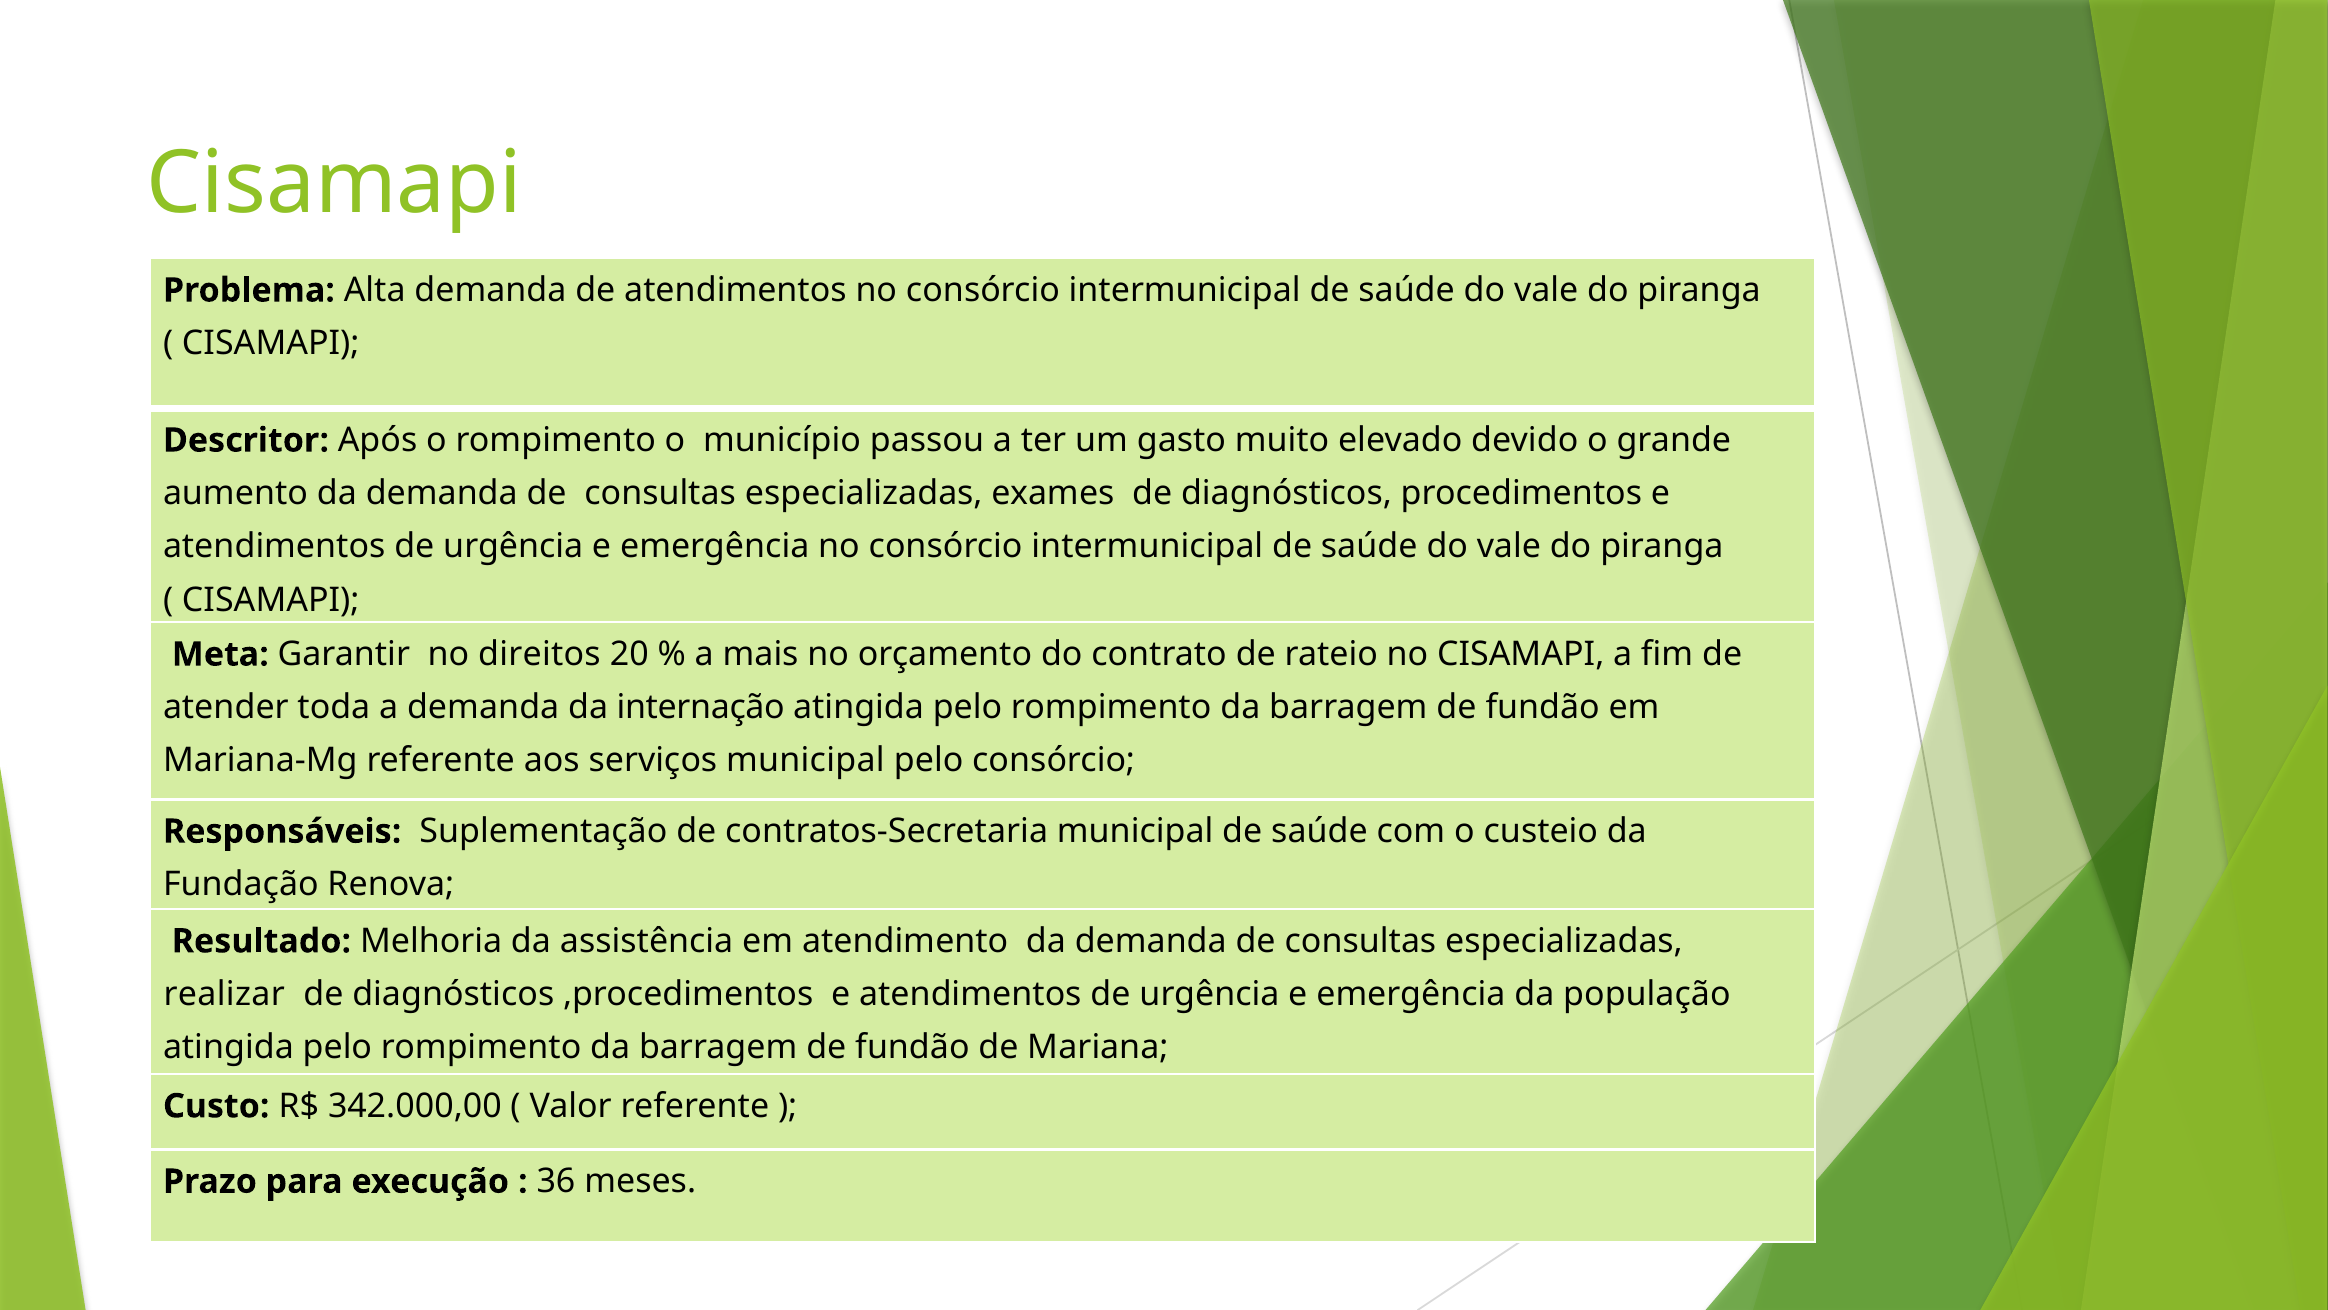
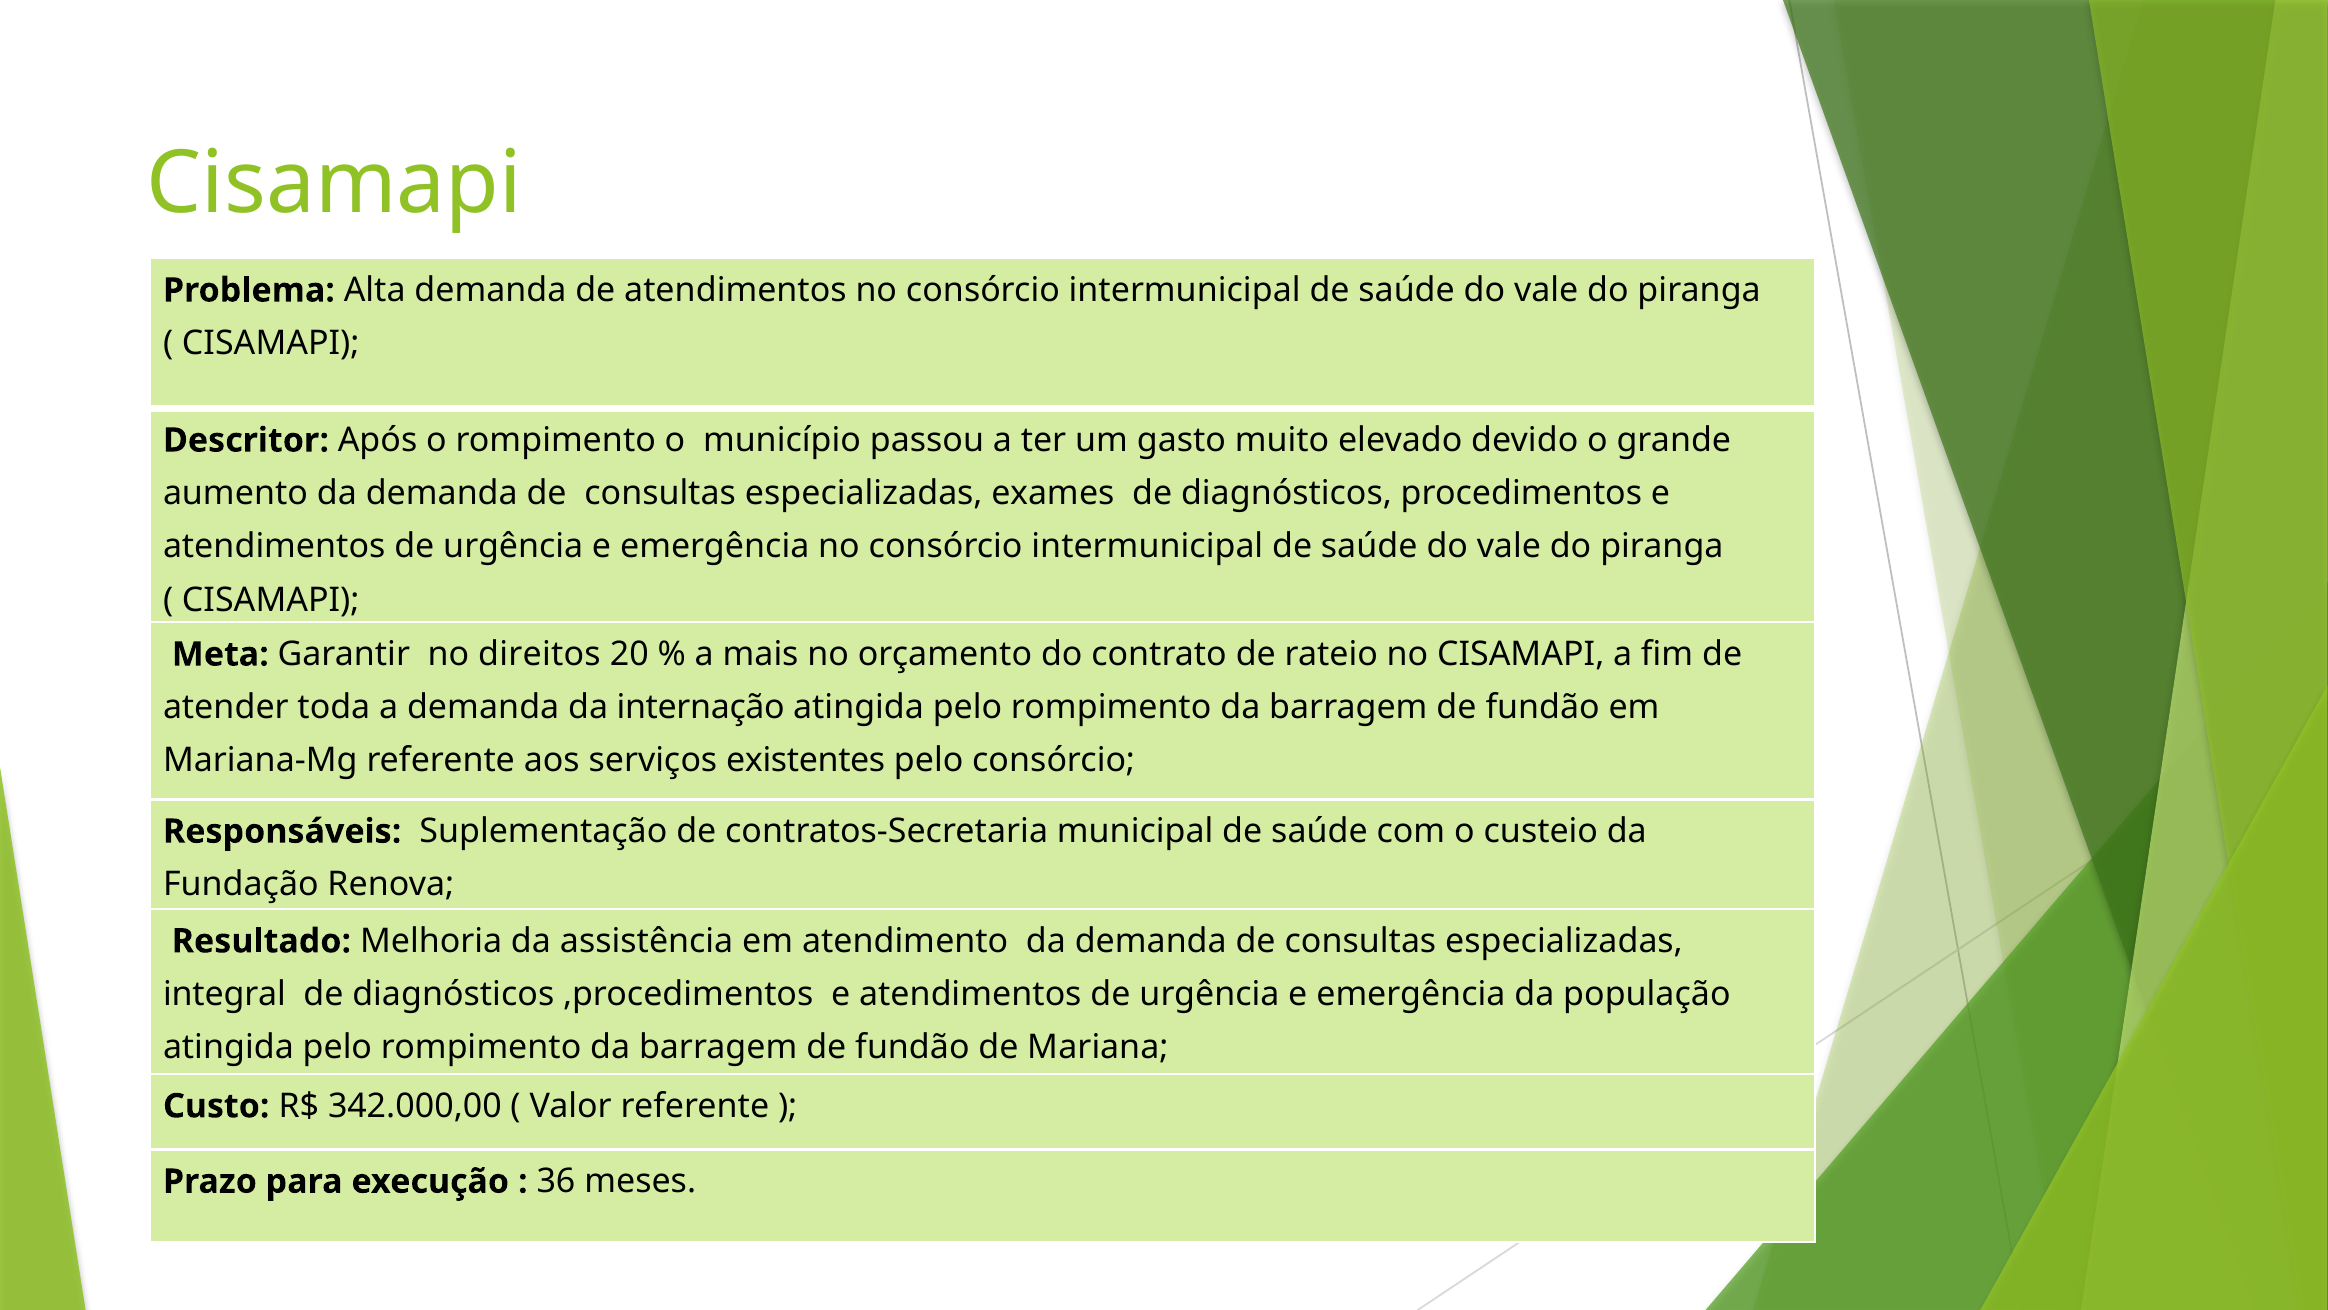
serviços municipal: municipal -> existentes (806, 760)
realizar: realizar -> integral (224, 994)
